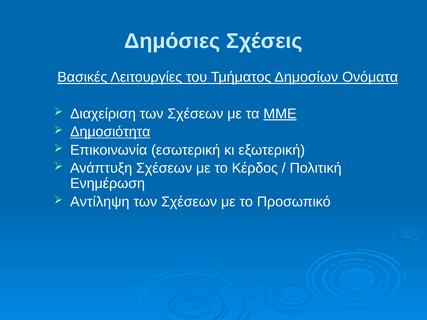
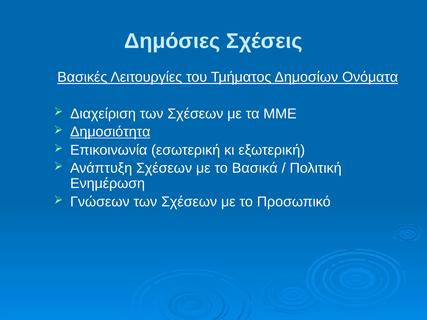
ΜΜΕ underline: present -> none (280, 114)
Κέρδος: Κέρδος -> Βασικά (255, 168)
Αντίληψη: Αντίληψη -> Γνώσεων (100, 202)
